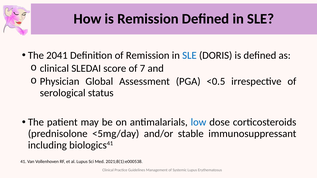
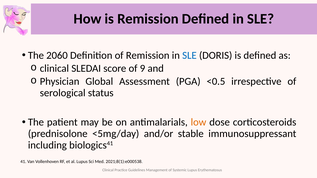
2041: 2041 -> 2060 (57, 55)
7: 7 -> 9 (143, 69)
low colour: blue -> orange (199, 122)
